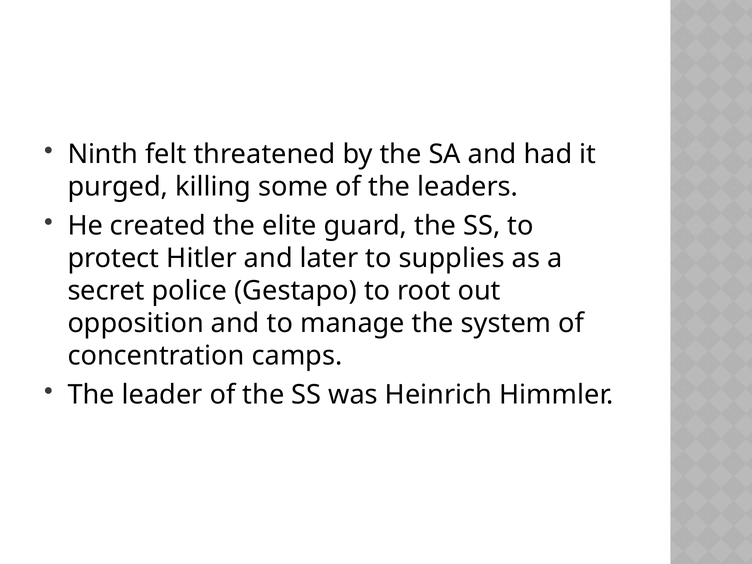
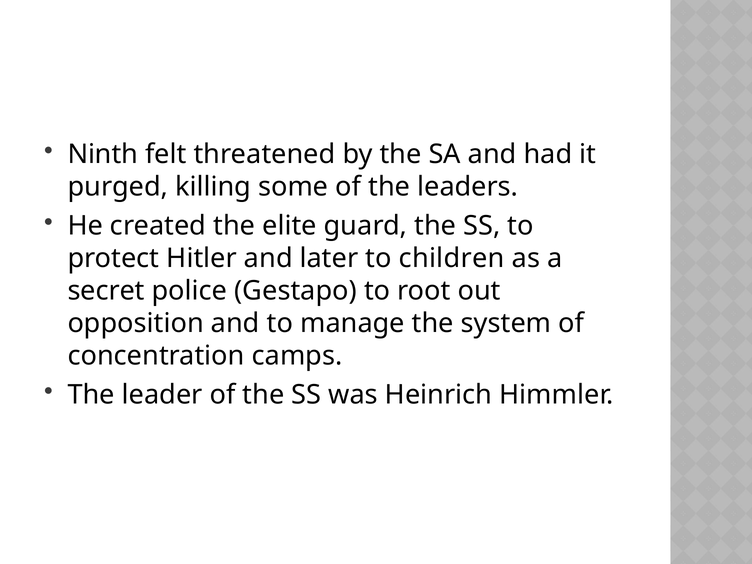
supplies: supplies -> children (452, 258)
